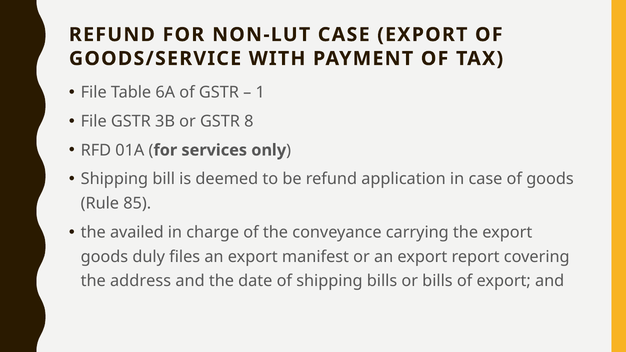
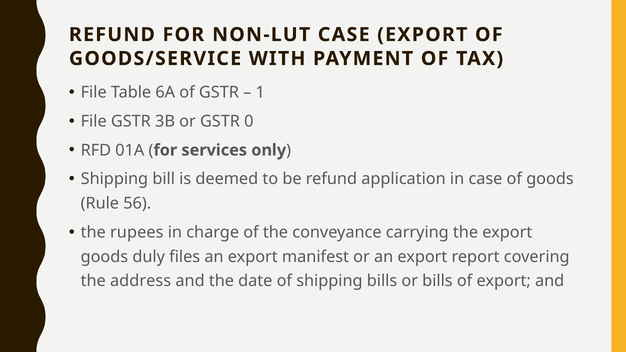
8: 8 -> 0 (249, 121)
85: 85 -> 56 (137, 203)
availed: availed -> rupees (137, 232)
